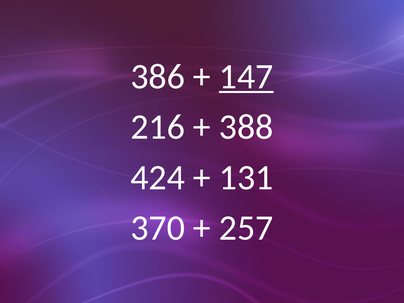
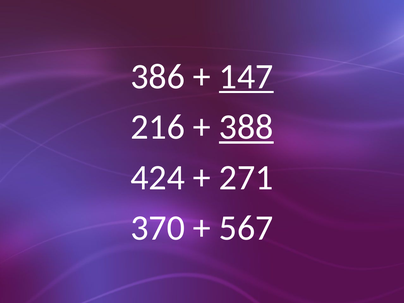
388 underline: none -> present (246, 127)
131: 131 -> 271 (246, 178)
257: 257 -> 567 (246, 228)
